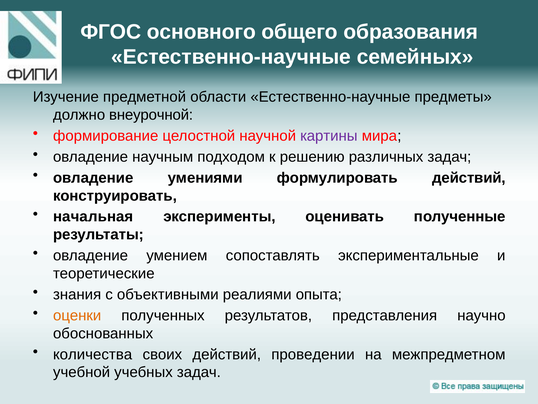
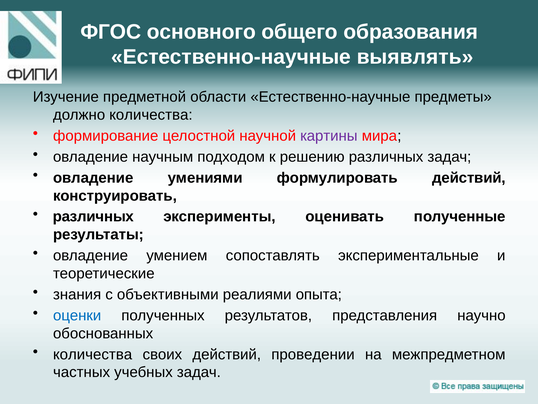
семейных: семейных -> выявлять (415, 57)
должно внеурочной: внеурочной -> количества (151, 115)
начальная: начальная -> различных (93, 216)
оценки colour: orange -> blue (77, 315)
учебной: учебной -> частных (82, 372)
